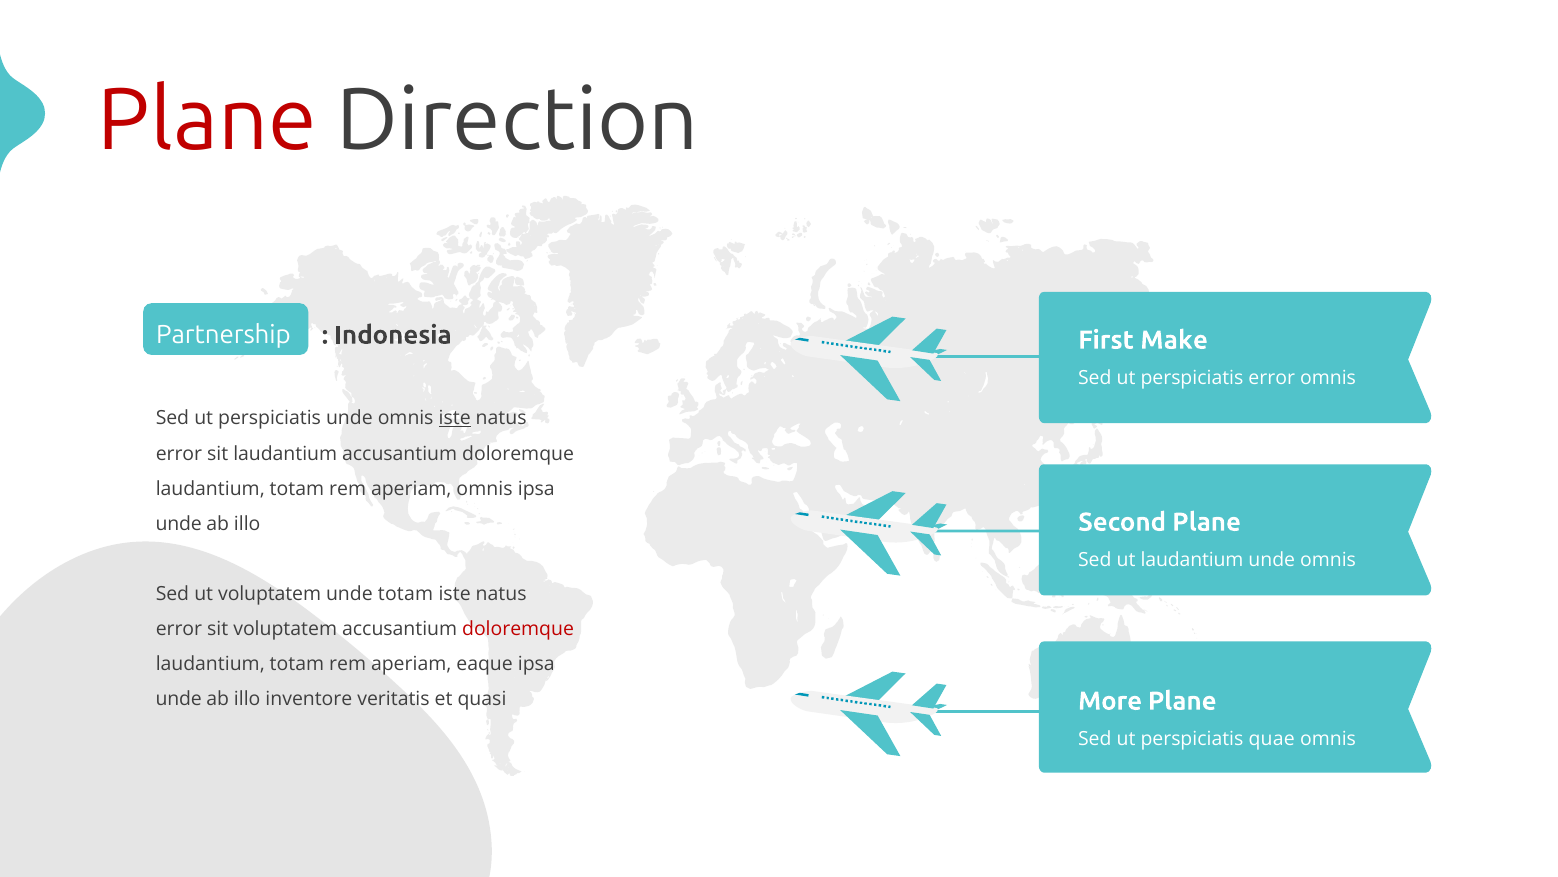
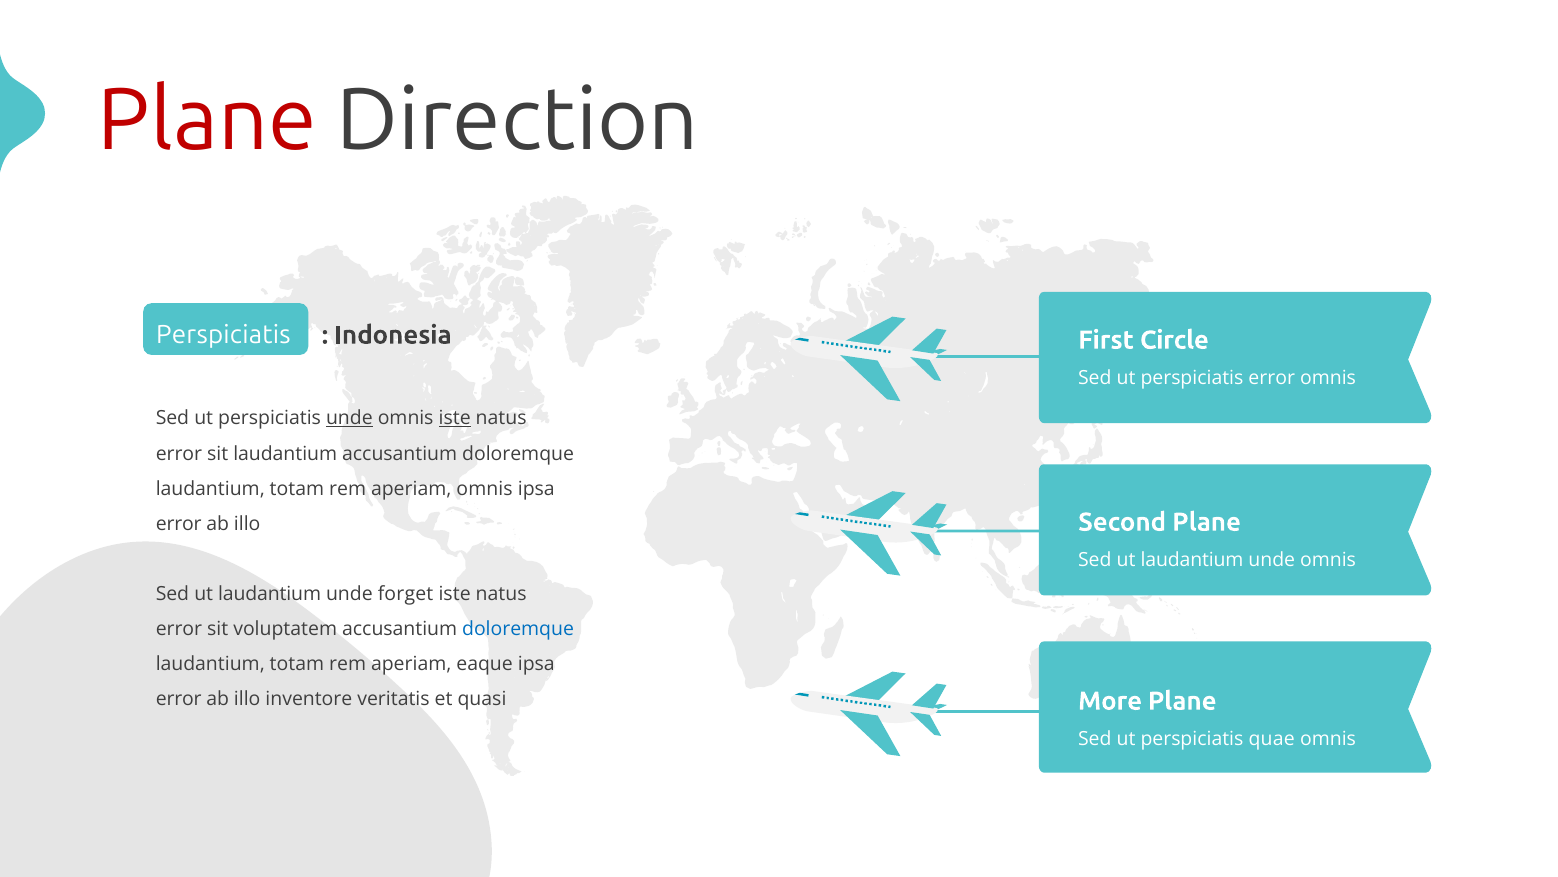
Partnership: Partnership -> Perspiciatis (223, 334)
Make: Make -> Circle (1174, 340)
unde underline: none -> present (349, 418)
unde: unde -> error (179, 523)
voluptatem: voluptatem -> laudantium (270, 594)
unde totam: totam -> forget (406, 594)
doloremque colour: red -> blue (518, 629)
unde: unde -> error (179, 699)
